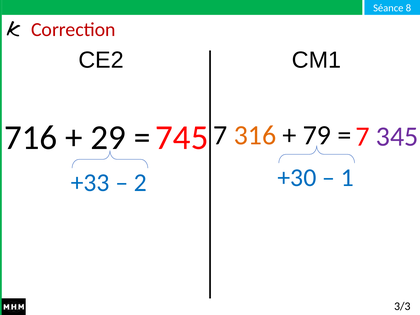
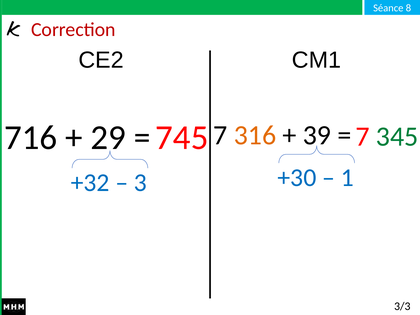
79: 79 -> 39 (317, 135)
345 colour: purple -> green (397, 137)
+33: +33 -> +32 (90, 183)
2: 2 -> 3 (140, 183)
